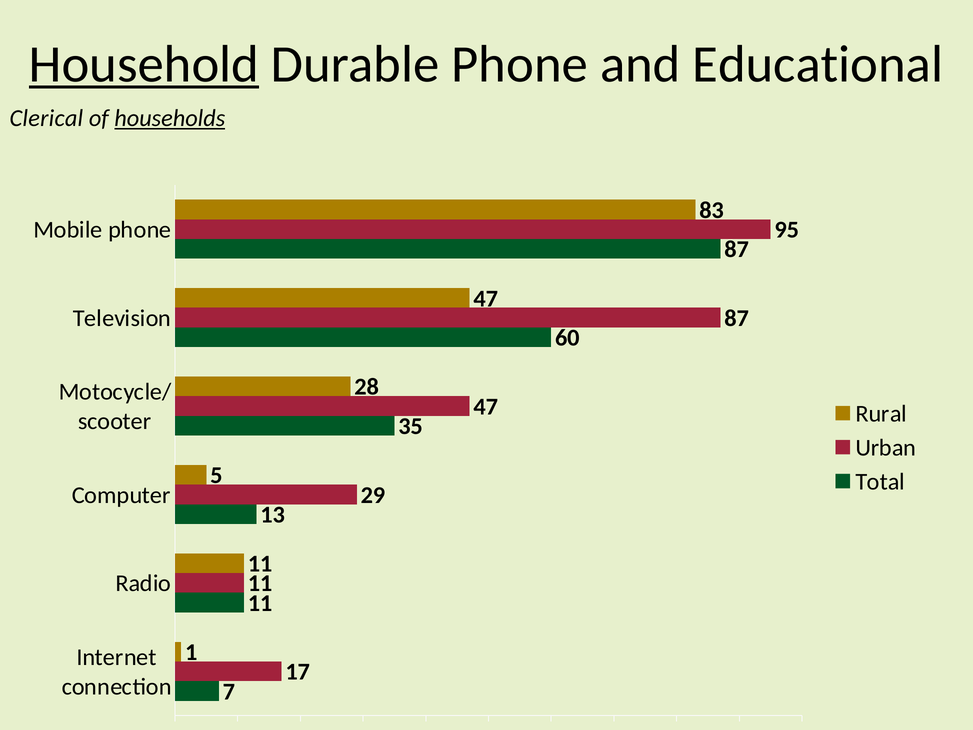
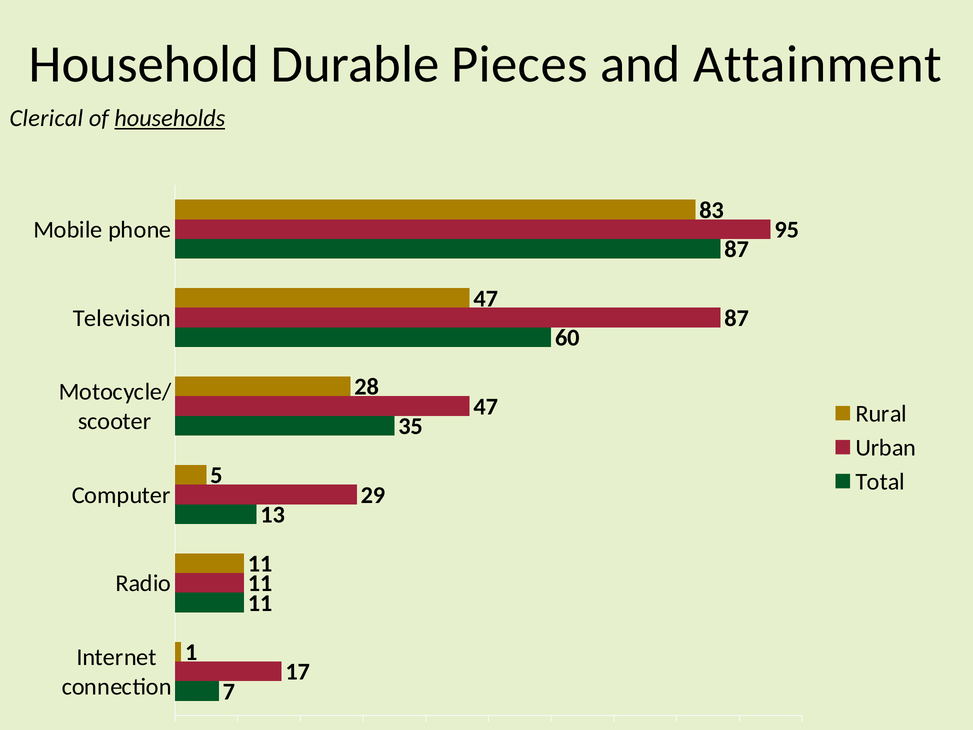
Household underline: present -> none (144, 64)
Durable Phone: Phone -> Pieces (519, 64)
Educational: Educational -> Attainment (818, 64)
